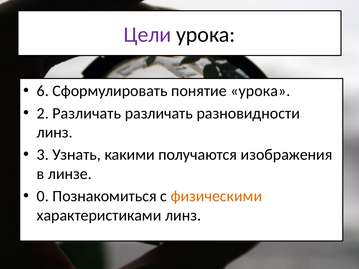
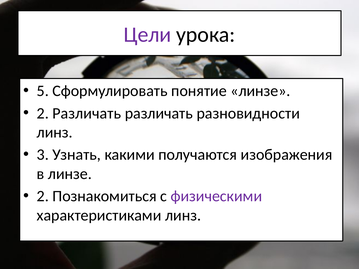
6: 6 -> 5 (43, 91)
понятие урока: урока -> линзе (260, 91)
0: 0 -> 2 (43, 196)
физическими colour: orange -> purple (216, 196)
